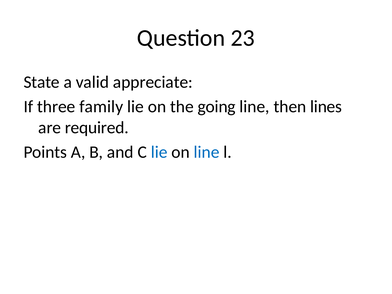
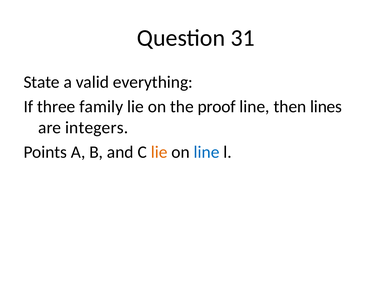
23: 23 -> 31 (243, 38)
appreciate: appreciate -> everything (153, 82)
going: going -> proof (217, 107)
required: required -> integers (97, 128)
lie colour: blue -> orange (159, 152)
